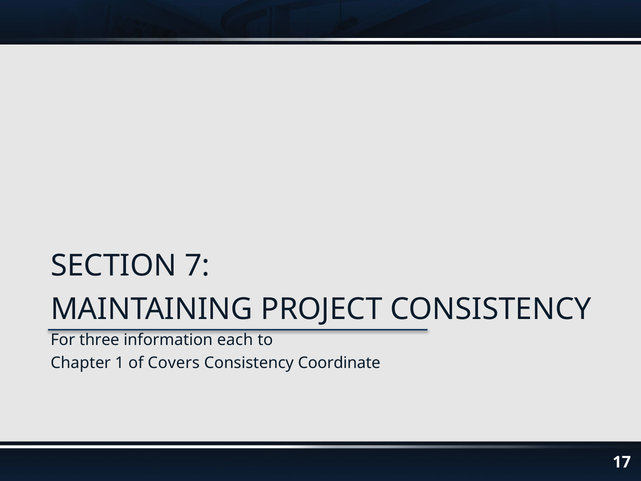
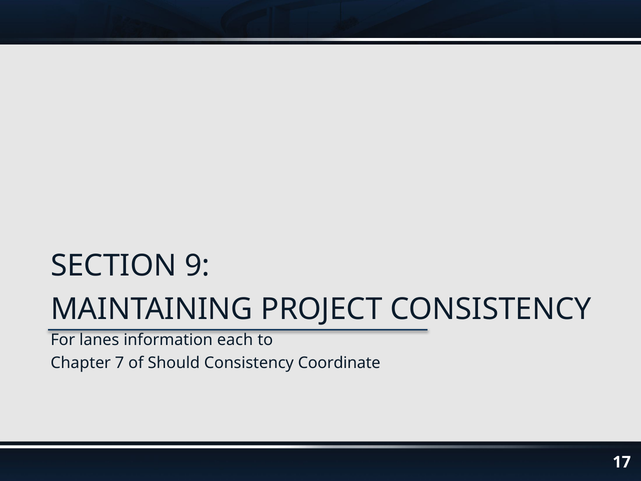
7: 7 -> 9 (197, 266)
three: three -> lanes (99, 340)
1: 1 -> 7 (120, 363)
Covers: Covers -> Should (174, 363)
